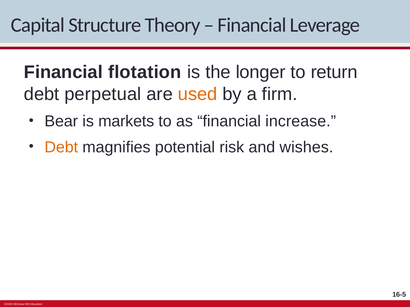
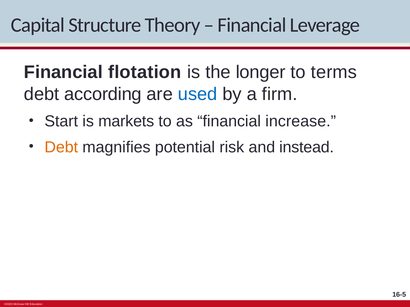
return: return -> terms (334, 72)
perpetual: perpetual -> according (103, 94)
used colour: orange -> blue (198, 94)
Bear: Bear -> Start (61, 121)
wishes: wishes -> instead (307, 147)
